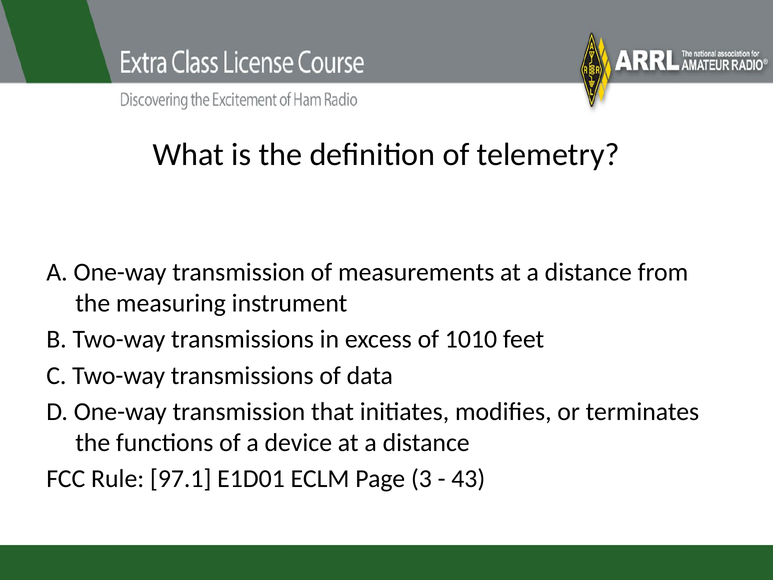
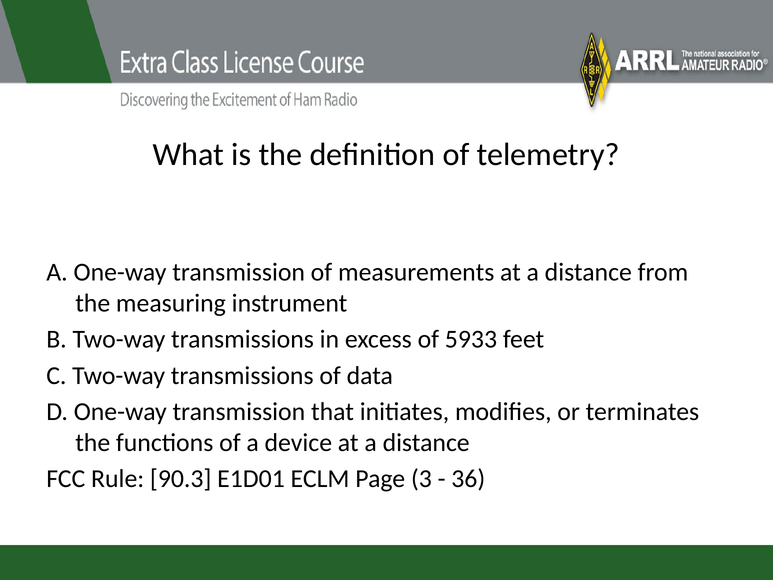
1010: 1010 -> 5933 (471, 339)
97.1: 97.1 -> 90.3 (181, 478)
43: 43 -> 36 (468, 478)
